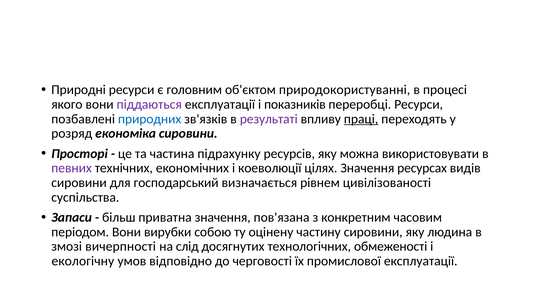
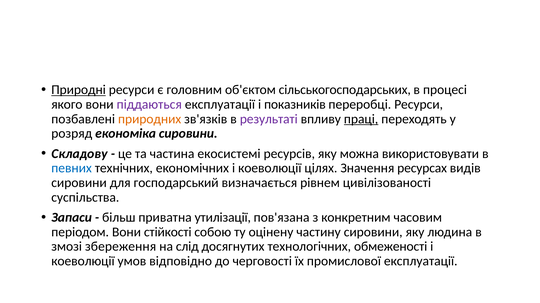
Природні underline: none -> present (79, 90)
природокористуванні: природокористуванні -> сільськогосподарських (345, 90)
природних colour: blue -> orange (150, 119)
Просторі: Просторі -> Складову (79, 154)
підрахунку: підрахунку -> екосистемі (229, 154)
певних colour: purple -> blue (72, 169)
приватна значення: значення -> утилізації (223, 218)
вирубки: вирубки -> стійкості (168, 233)
вичерпності: вичерпності -> збереження (121, 247)
екологічну: екологічну -> коеволюції (83, 262)
